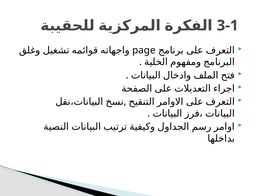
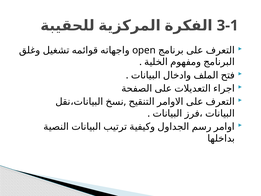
page: page -> open (144, 50)
